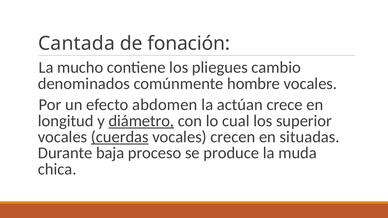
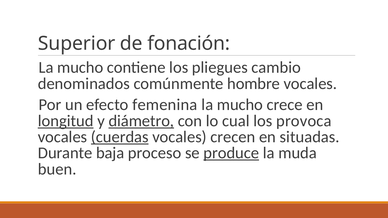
Cantada: Cantada -> Superior (77, 43)
abdomen: abdomen -> femenina (165, 105)
actúan: actúan -> mucho (240, 105)
longitud underline: none -> present (66, 121)
superior: superior -> provoca (304, 121)
produce underline: none -> present (231, 153)
chica: chica -> buen (57, 169)
